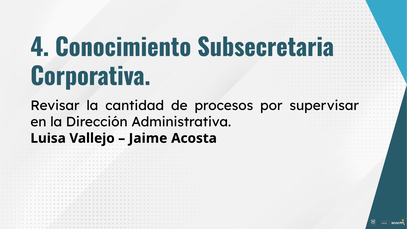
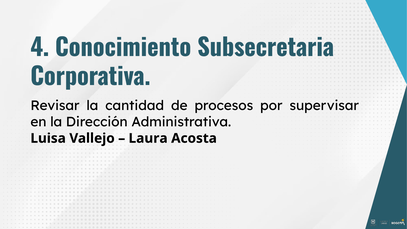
Jaime: Jaime -> Laura (148, 138)
